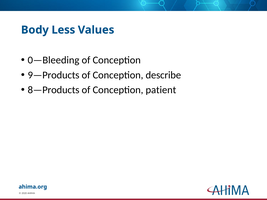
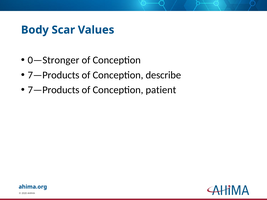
Less: Less -> Scar (63, 30)
0—Bleeding: 0—Bleeding -> 0—Stronger (54, 60)
9—Products: 9—Products -> 7—Products (54, 75)
8—Products: 8—Products -> 7—Products (54, 90)
